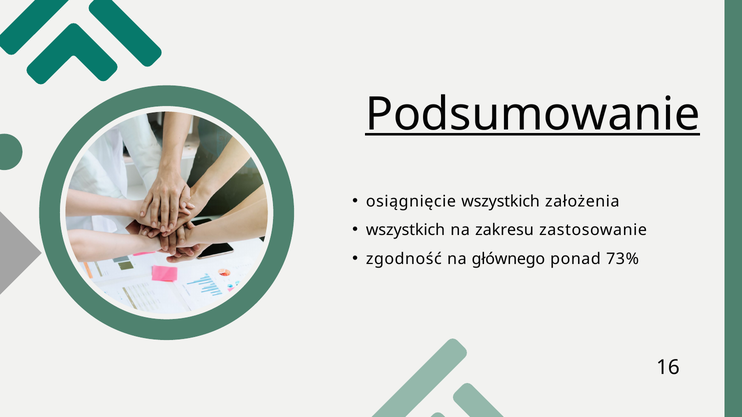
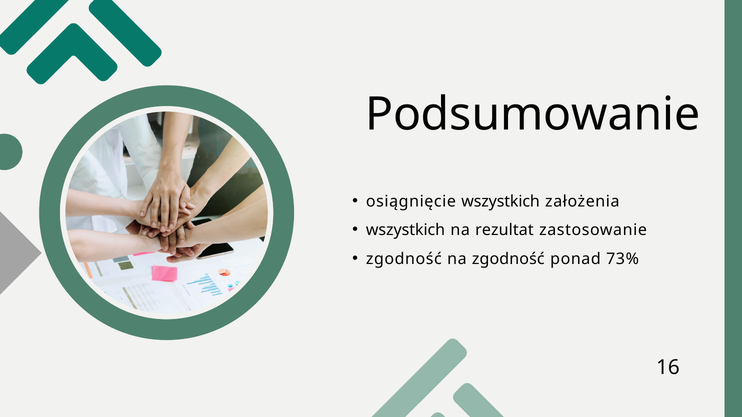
Podsumowanie underline: present -> none (533, 114)
zakresu: zakresu -> rezultat (504, 230)
na głównego: głównego -> zgodność (508, 259)
